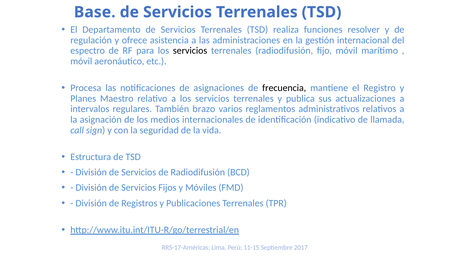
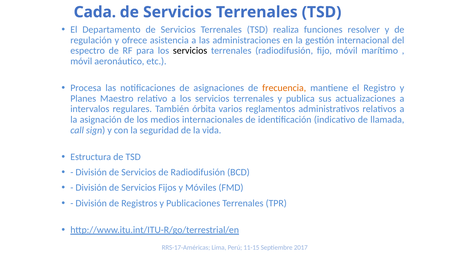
Base: Base -> Cada (95, 12)
frecuencia colour: black -> orange (284, 88)
brazo: brazo -> órbita (204, 109)
